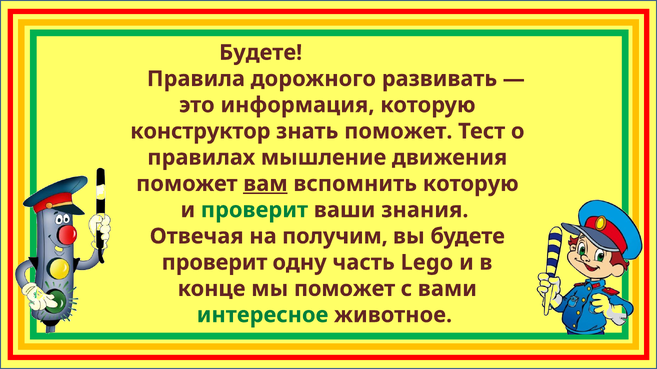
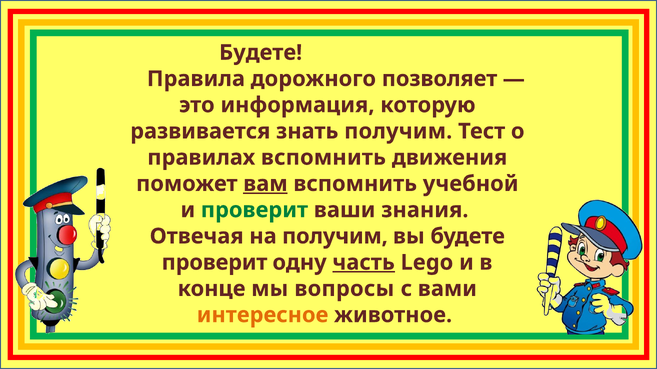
развивать: развивать -> позволяет (440, 79)
конструктор: конструктор -> развивается (200, 131)
знать поможет: поможет -> получим (398, 131)
правилах мышление: мышление -> вспомнить (323, 158)
вспомнить которую: которую -> учебной (471, 184)
часть underline: none -> present (364, 263)
мы поможет: поможет -> вопросы (344, 289)
интересное colour: green -> orange (263, 315)
